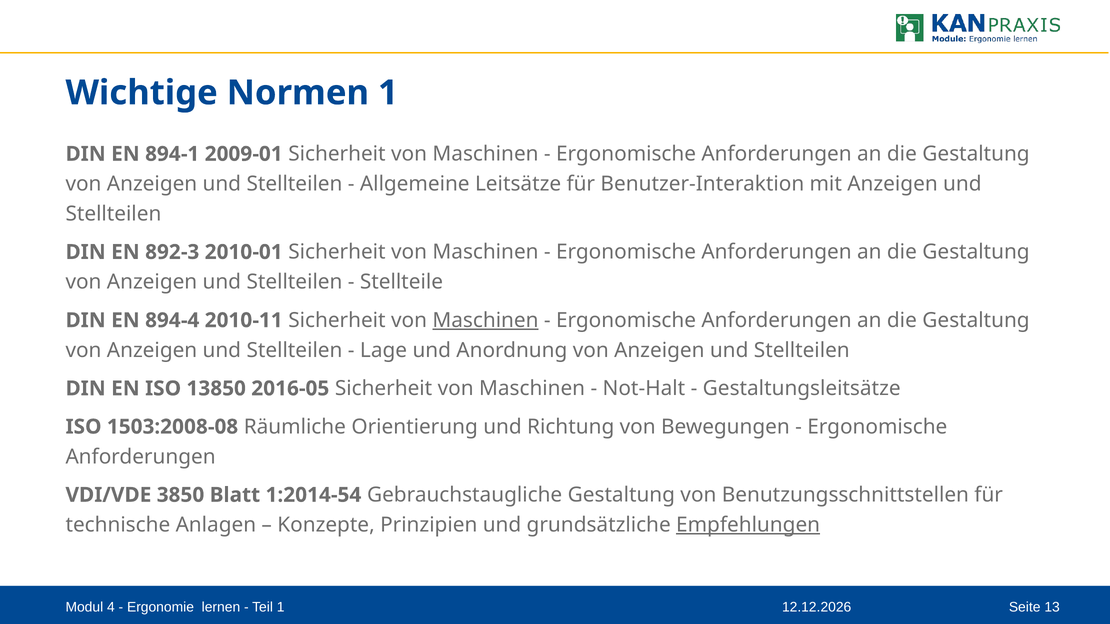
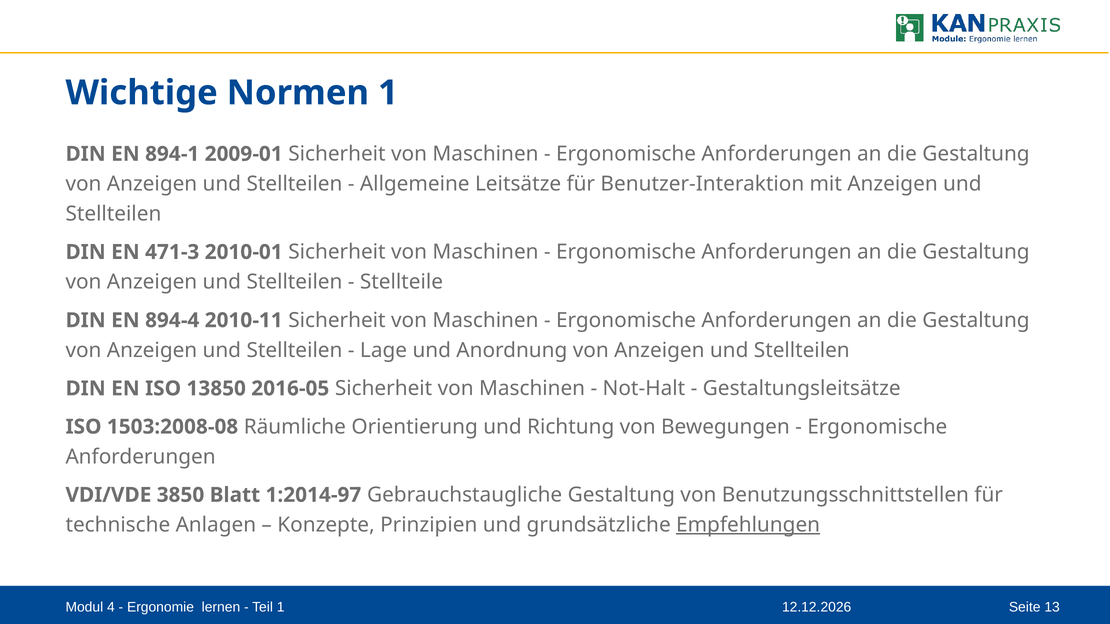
892-3: 892-3 -> 471-3 (172, 252)
Maschinen underline: present -> none (486, 320)
1:2014-54: 1:2014-54 -> 1:2014-97 (313, 495)
